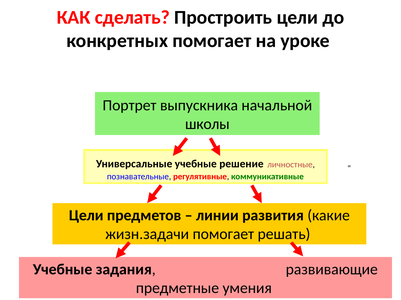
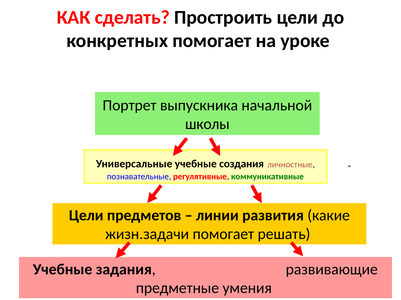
решение: решение -> создания (242, 164)
